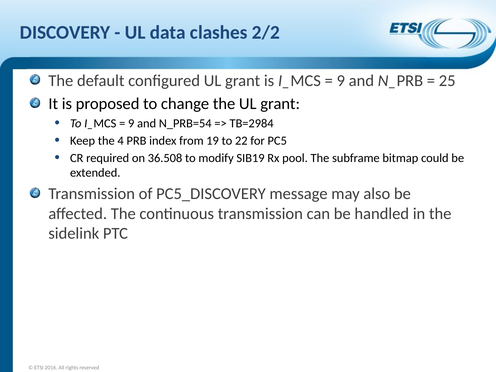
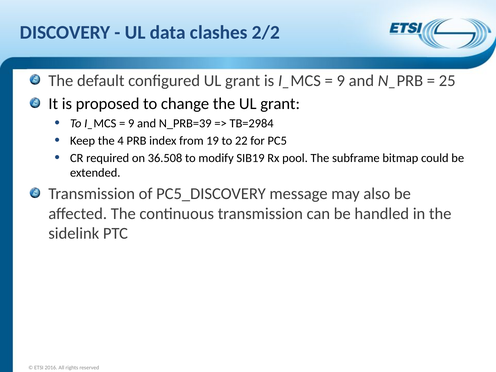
N_PRB=54: N_PRB=54 -> N_PRB=39 (185, 123)
